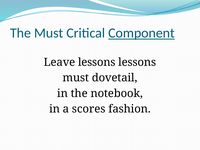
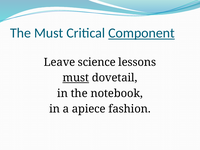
Leave lessons: lessons -> science (97, 62)
must underline: none -> present (76, 78)
scores: scores -> apiece (89, 109)
